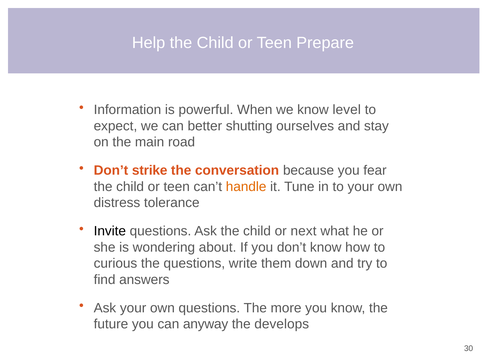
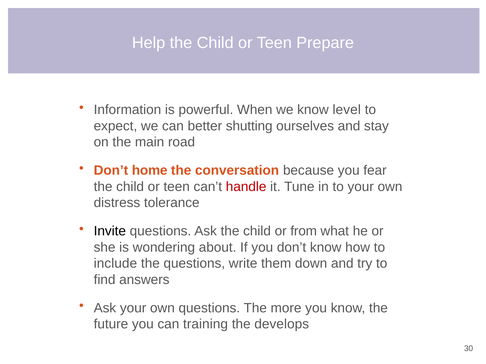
strike: strike -> home (150, 171)
handle colour: orange -> red (246, 187)
next: next -> from (304, 231)
curious: curious -> include (115, 264)
anyway: anyway -> training (206, 325)
